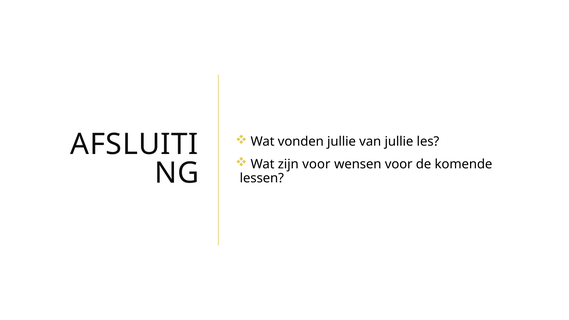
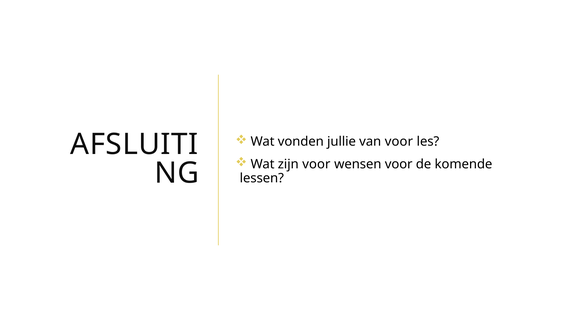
van jullie: jullie -> voor (399, 142)
